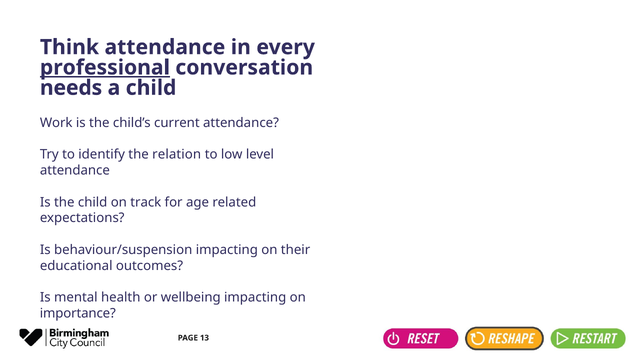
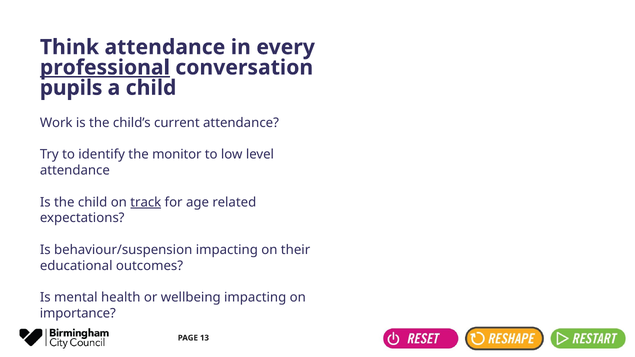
needs: needs -> pupils (71, 88)
relation: relation -> monitor (177, 155)
track underline: none -> present (146, 202)
